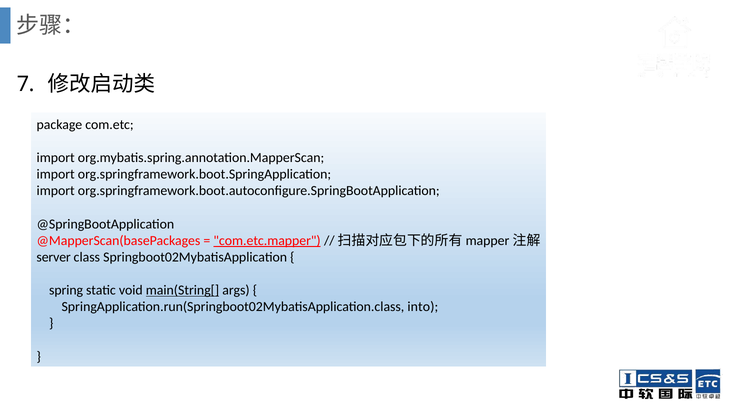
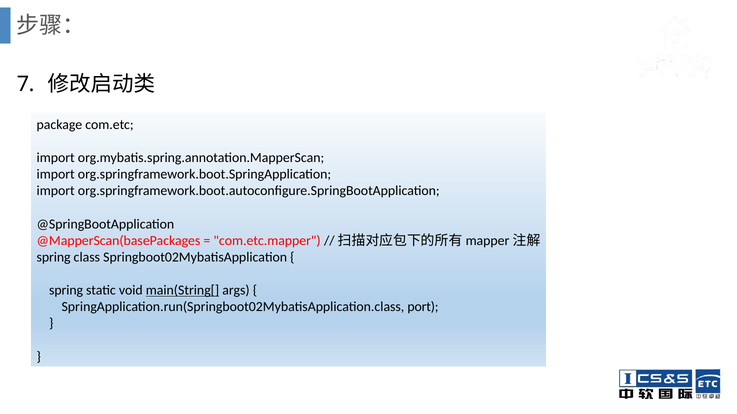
com.etc.mapper underline: present -> none (267, 241)
server: server -> spring (54, 258)
into: into -> port (423, 307)
